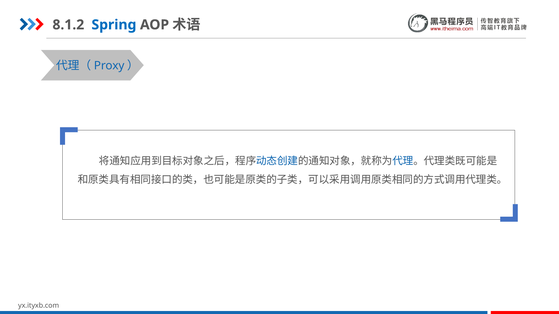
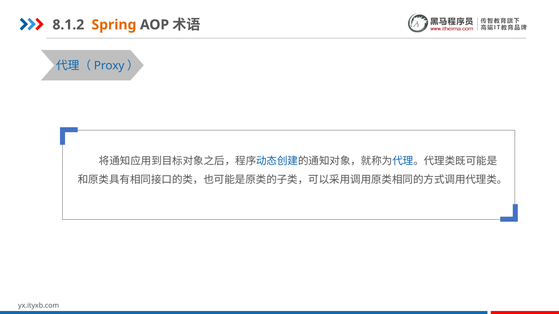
Spring colour: blue -> orange (114, 25)
